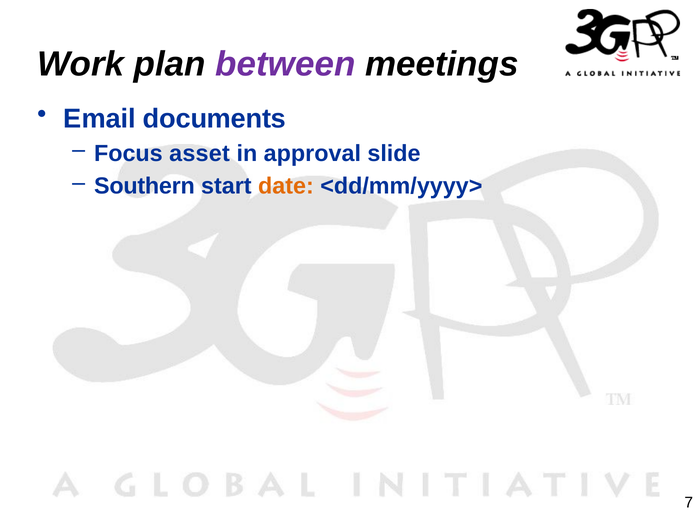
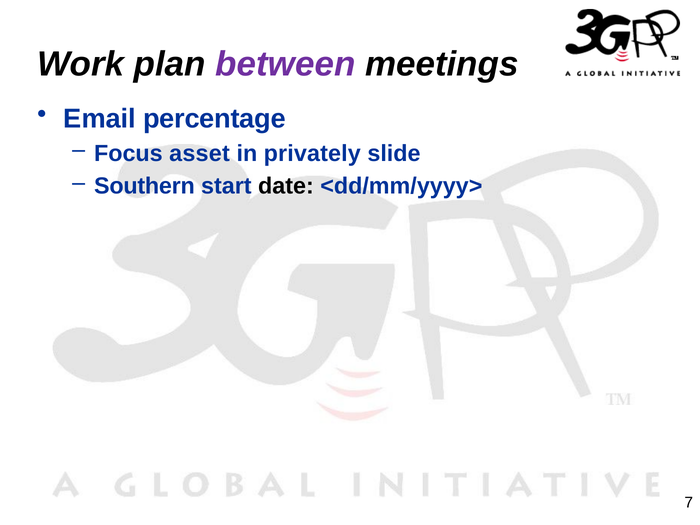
documents: documents -> percentage (214, 119)
approval: approval -> privately (312, 153)
date colour: orange -> black (286, 186)
